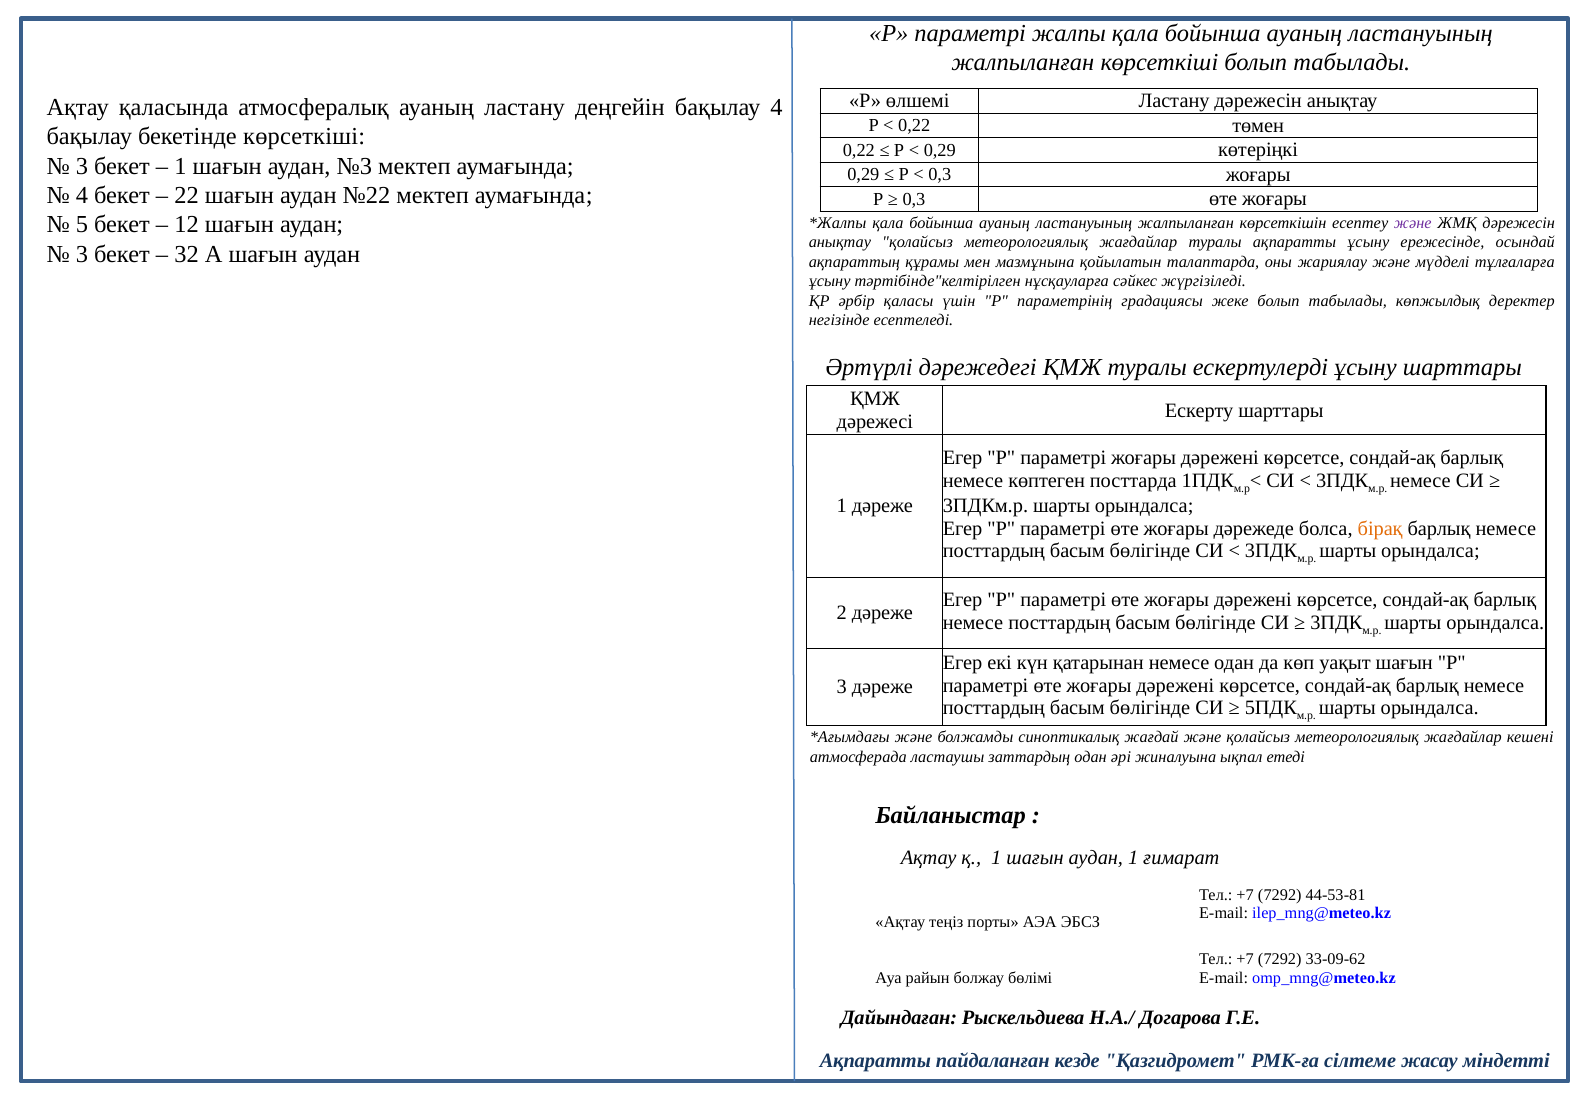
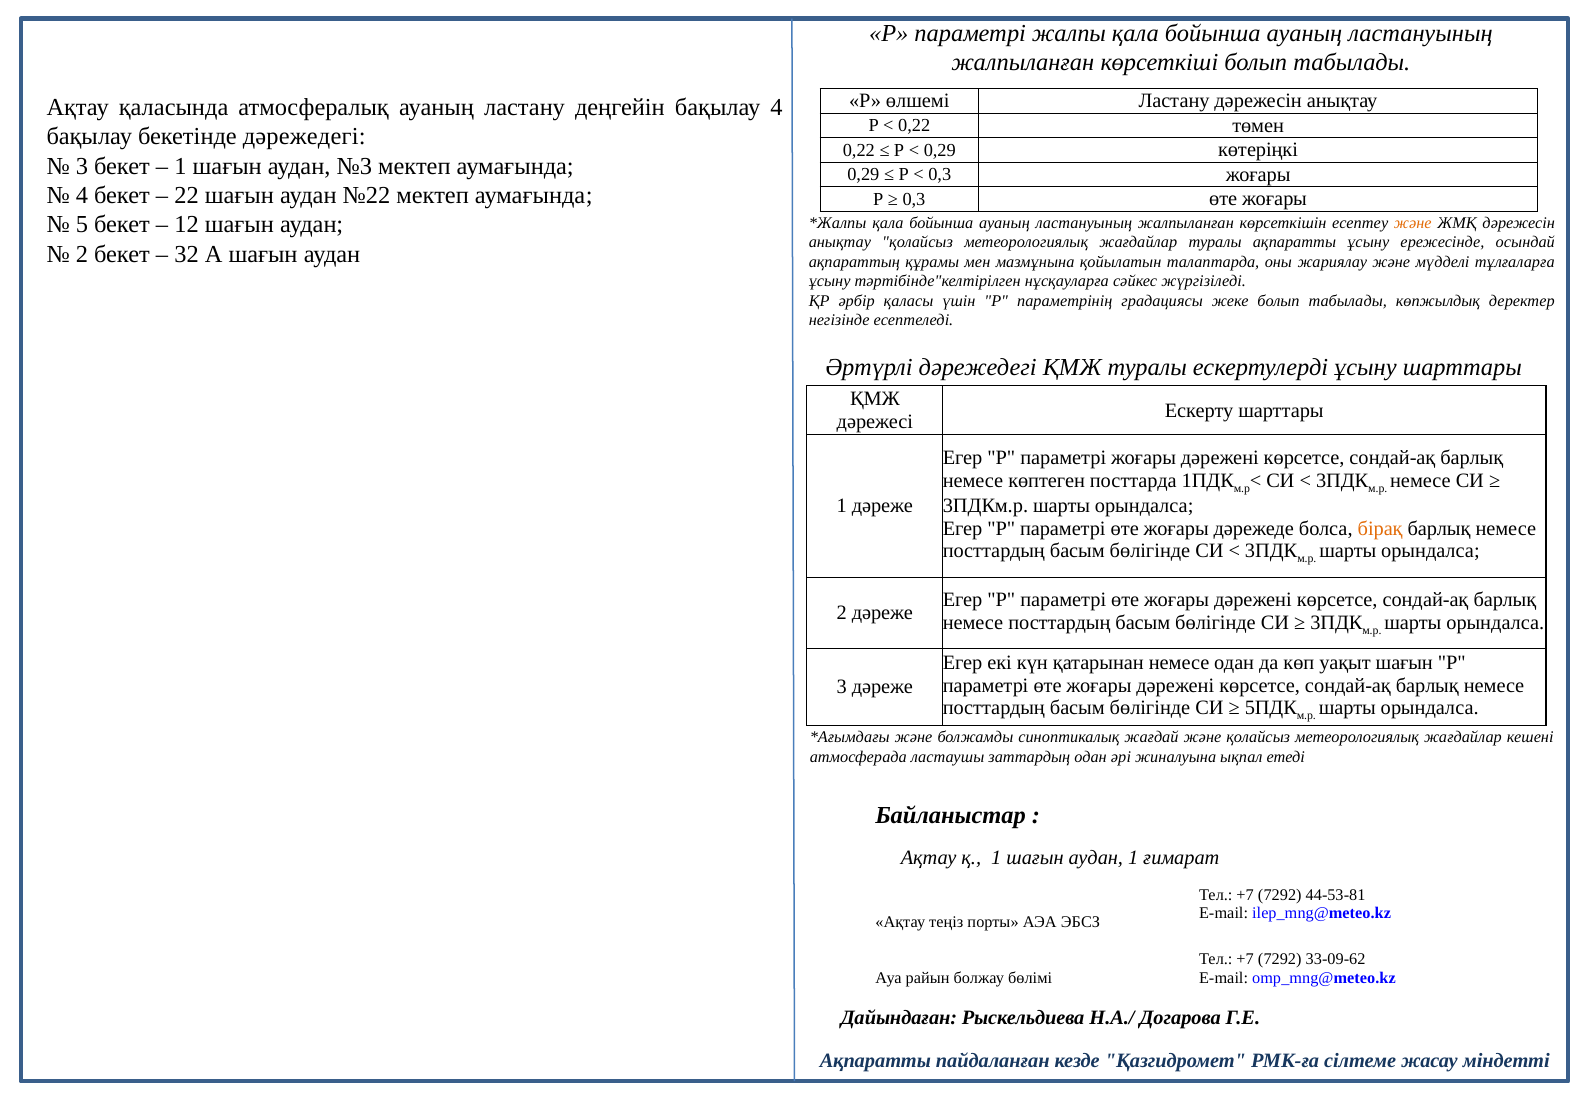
бекетінде көрсеткіші: көрсеткіші -> дәрежедегі (304, 137)
және colour: purple -> orange (1413, 223)
3: 3 -> 2 (82, 254)
